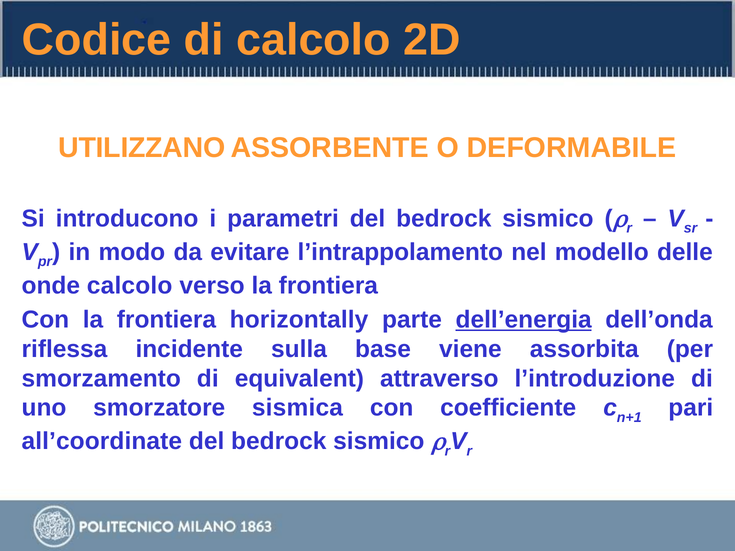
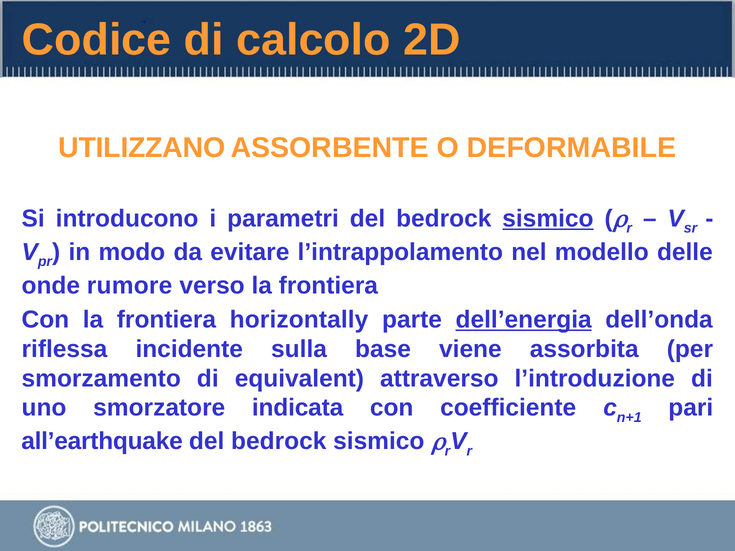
sismico underline: none -> present (548, 219)
onde calcolo: calcolo -> rumore (130, 286)
sismica: sismica -> indicata (298, 408)
all’coordinate: all’coordinate -> all’earthquake (102, 442)
